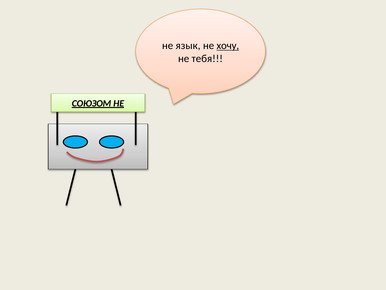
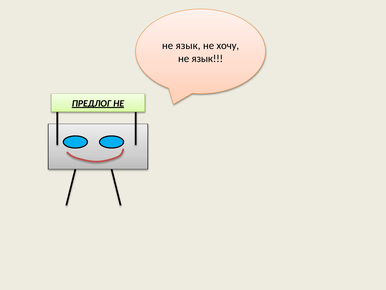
хочу underline: present -> none (228, 46)
тебя: тебя -> язык (207, 58)
СОЮЗОМ: СОЮЗОМ -> ПРЕДЛОГ (91, 103)
